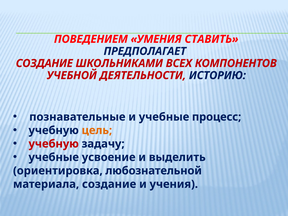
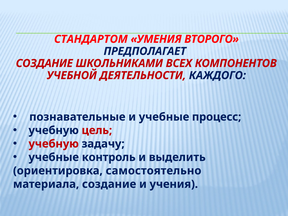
ПОВЕДЕНИЕМ: ПОВЕДЕНИЕМ -> СТАНДАРТОМ (91, 39)
СТАВИТЬ: СТАВИТЬ -> ВТОРОГО (212, 39)
ИСТОРИЮ: ИСТОРИЮ -> КАЖДОГО (217, 75)
цель colour: orange -> red (97, 130)
усвоение: усвоение -> контроль (109, 157)
любознательной: любознательной -> самостоятельно (154, 171)
